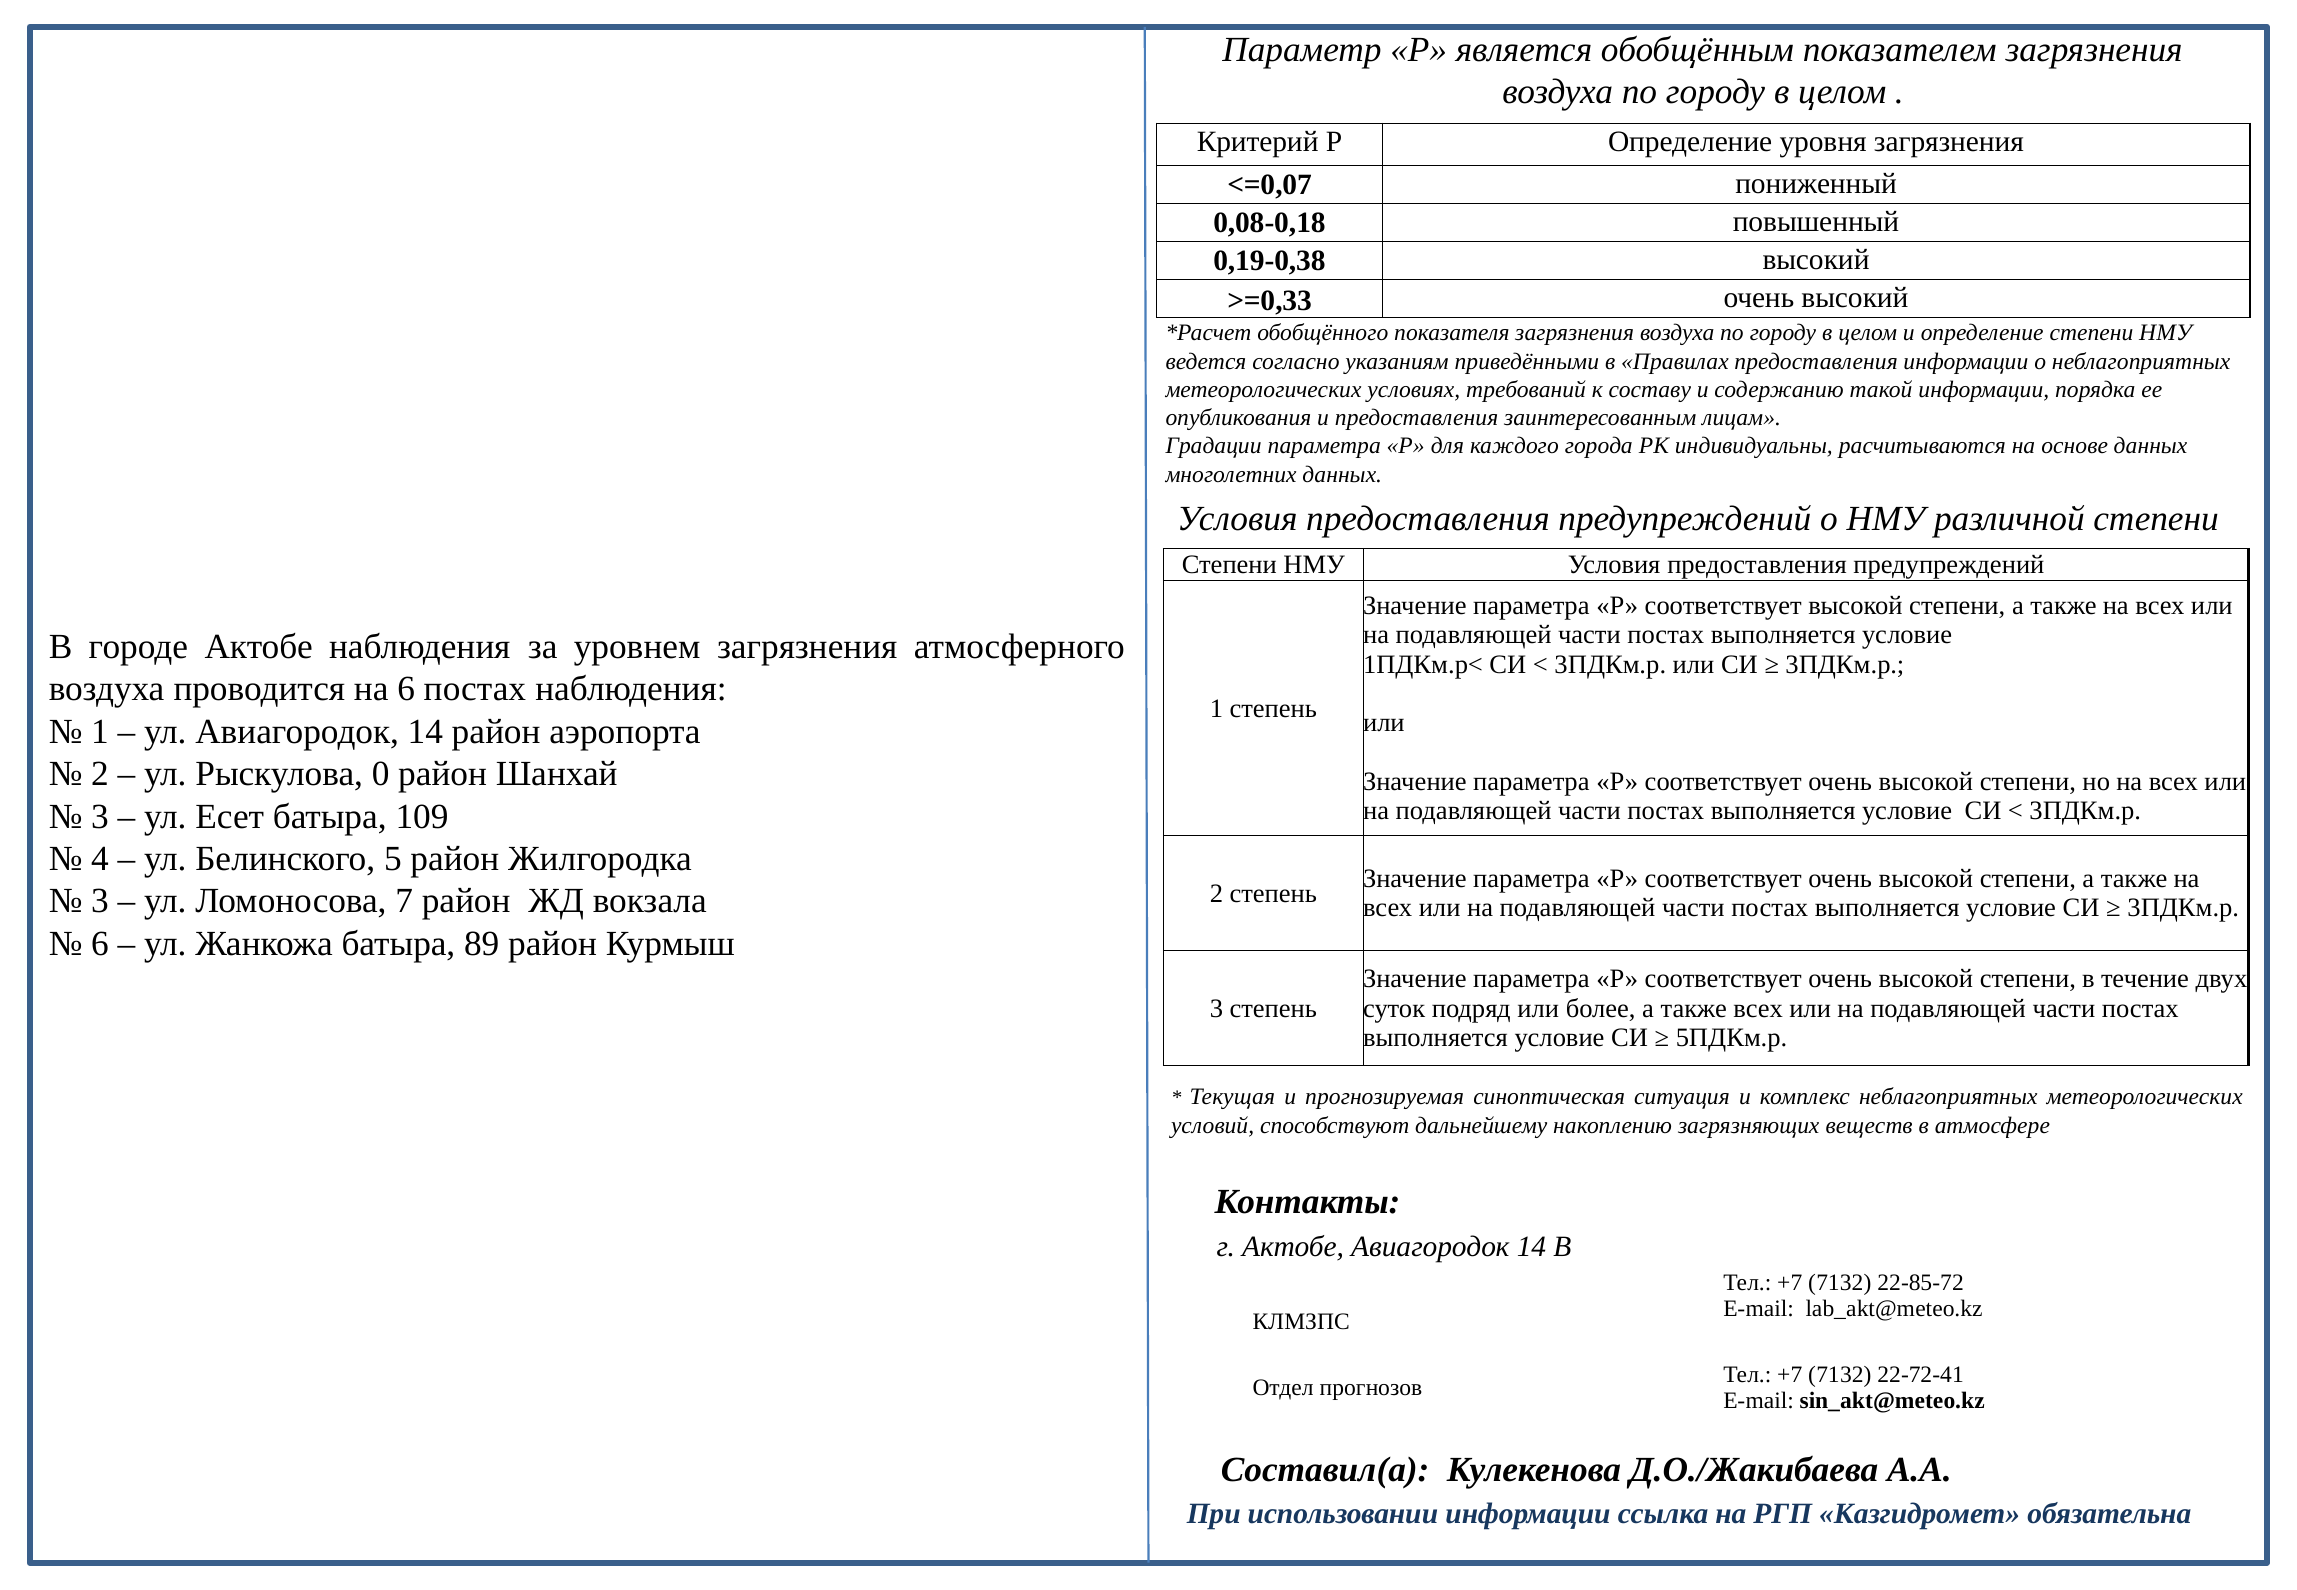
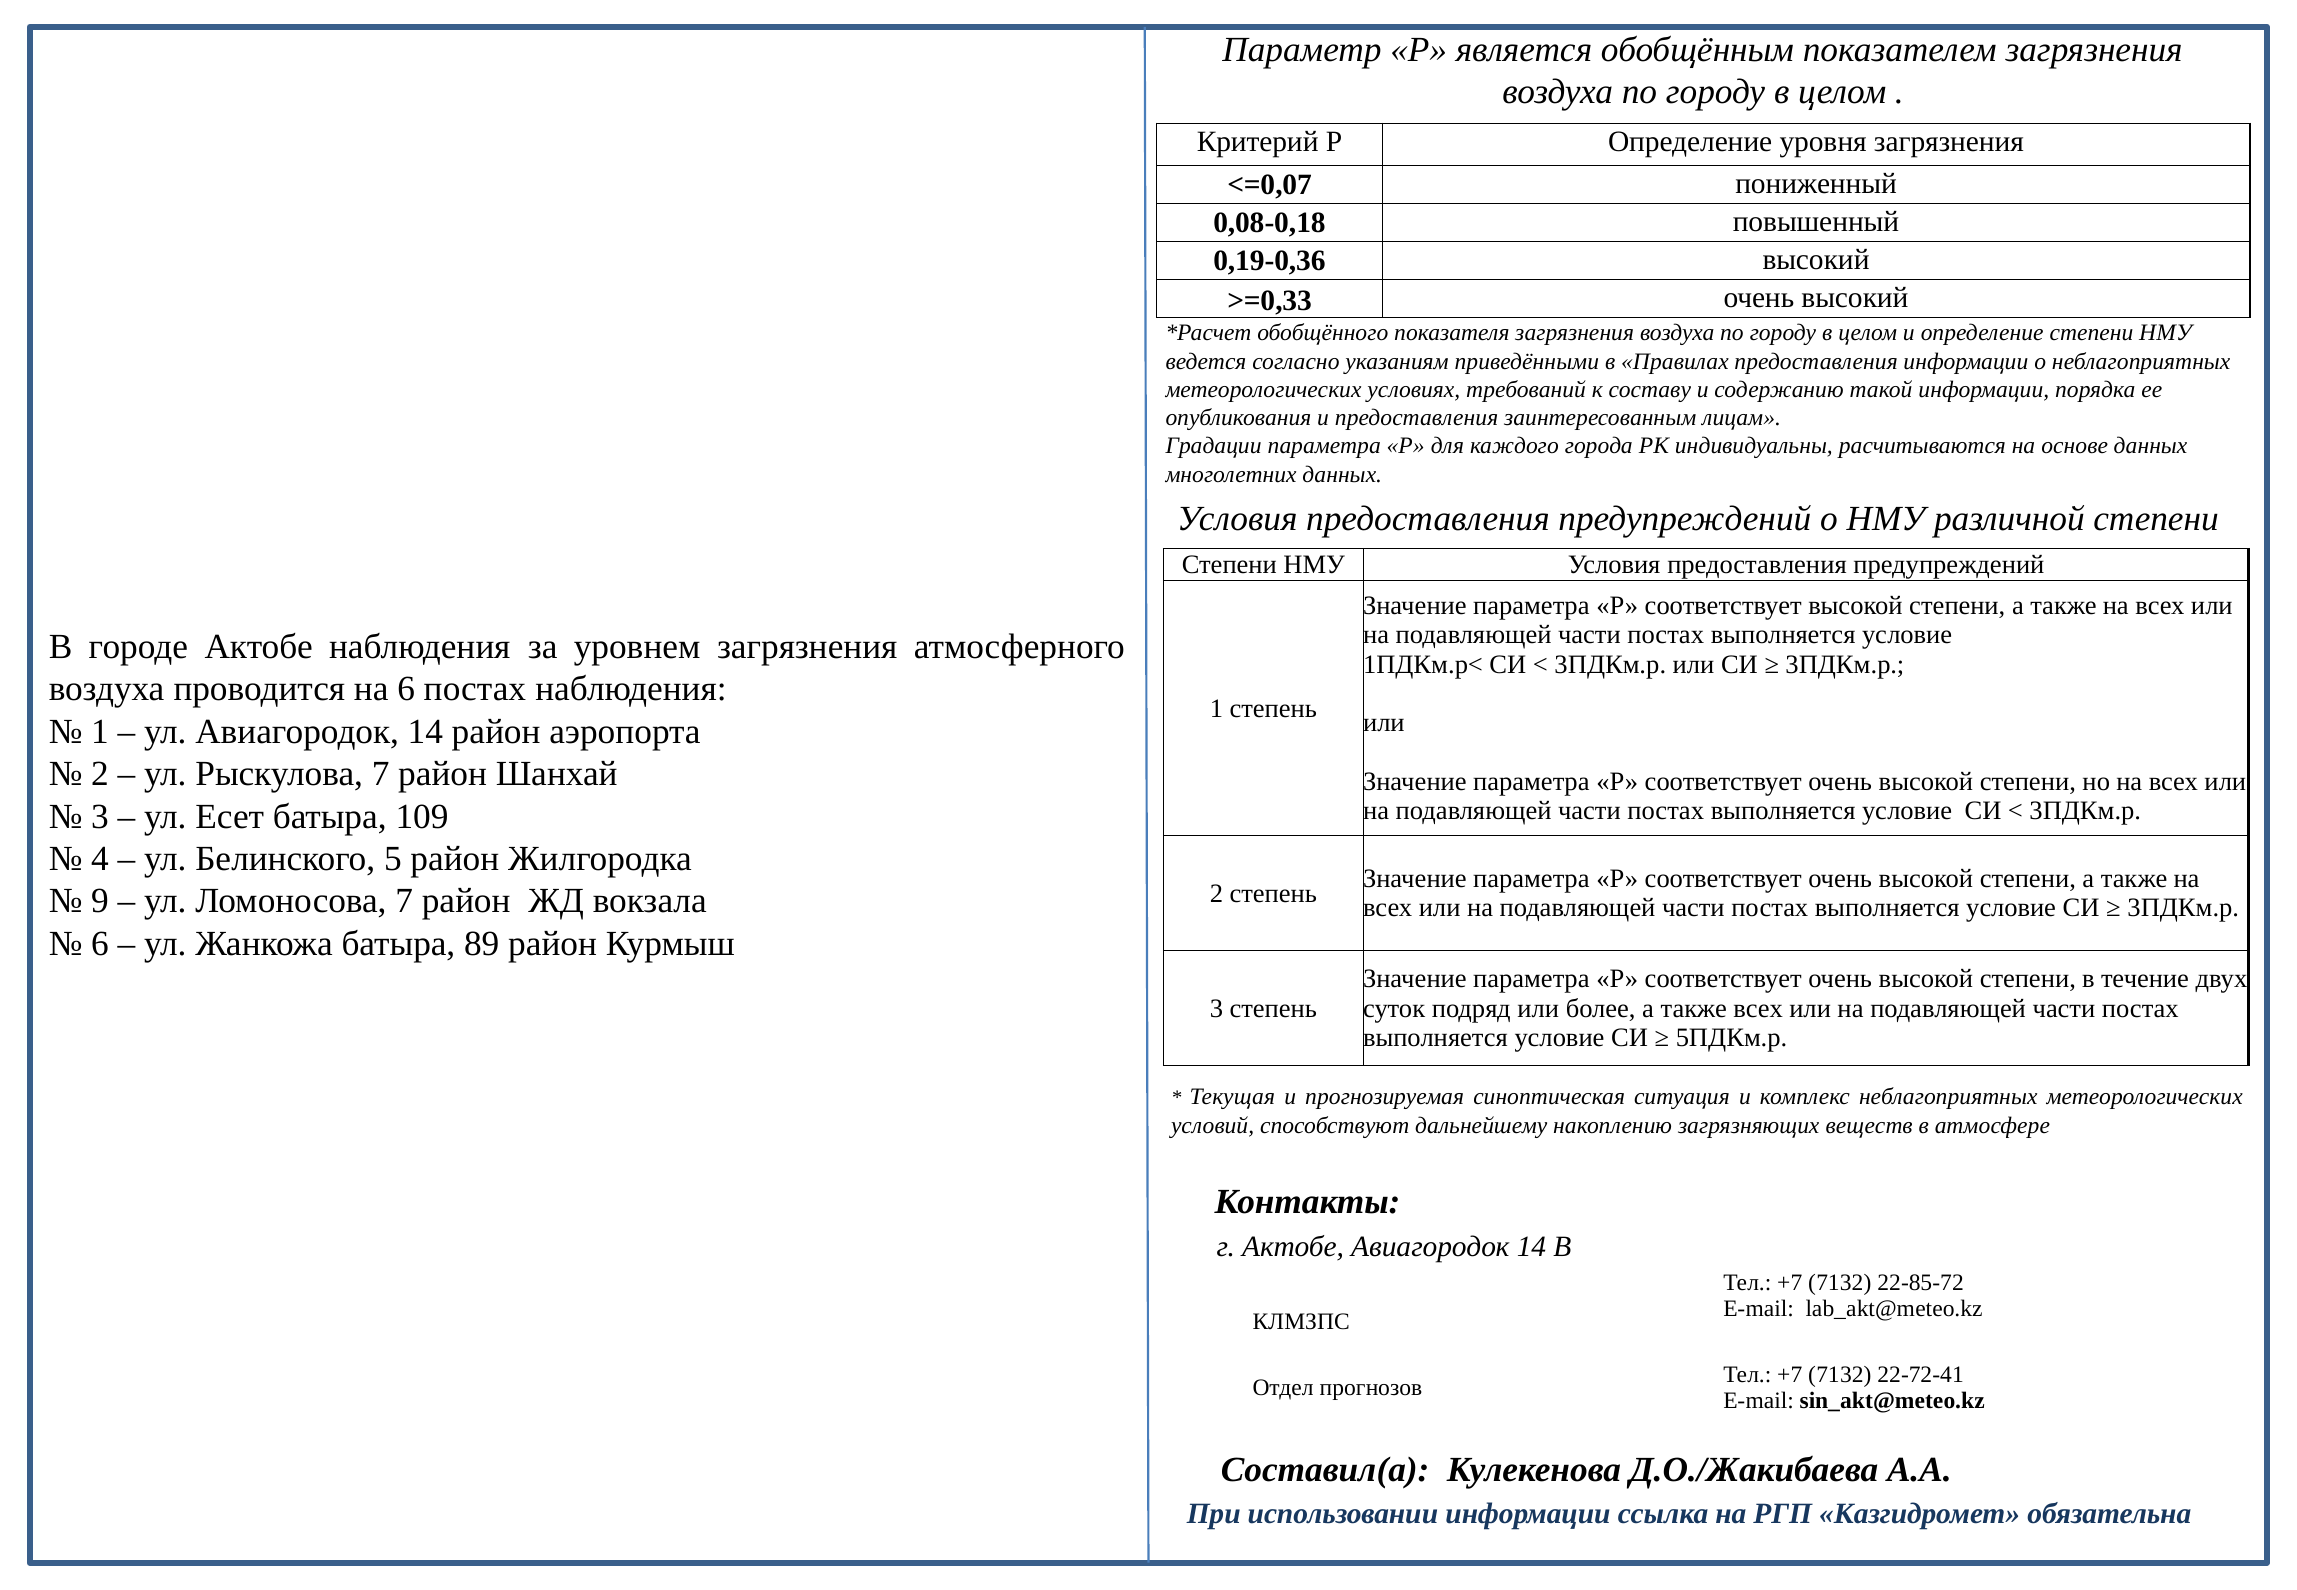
0,19-0,38: 0,19-0,38 -> 0,19-0,36 (1269, 260)
Рыскулова 0: 0 -> 7 (381, 774)
3: 3 -> 9 (100, 901)
